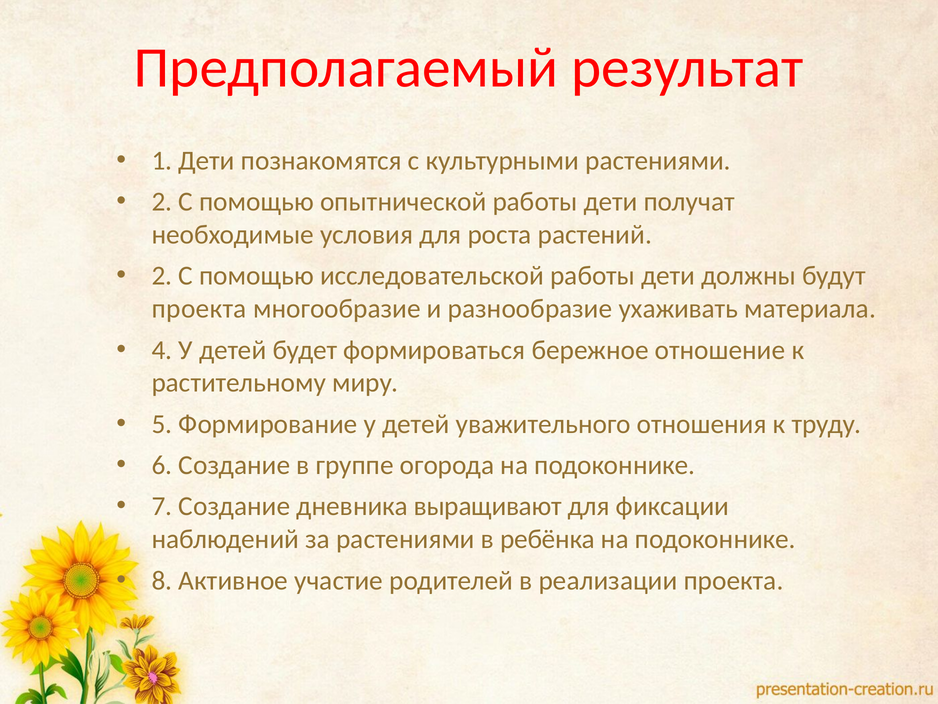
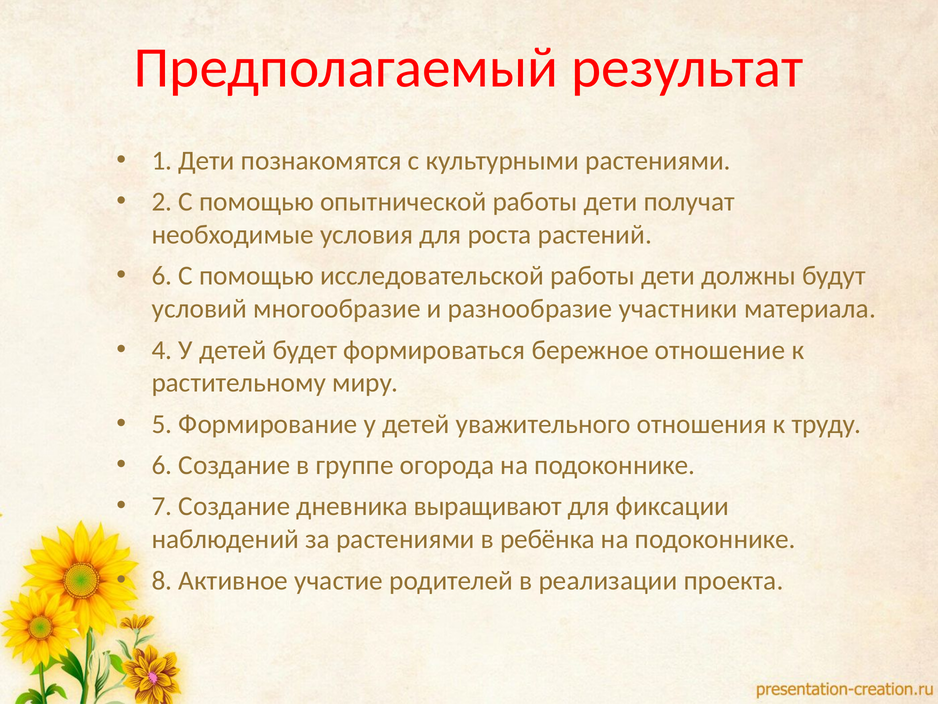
2: 2 -> 6 (162, 276)
проекта: проекта -> условий (199, 309)
ухаживать: ухаживать -> участники (678, 309)
